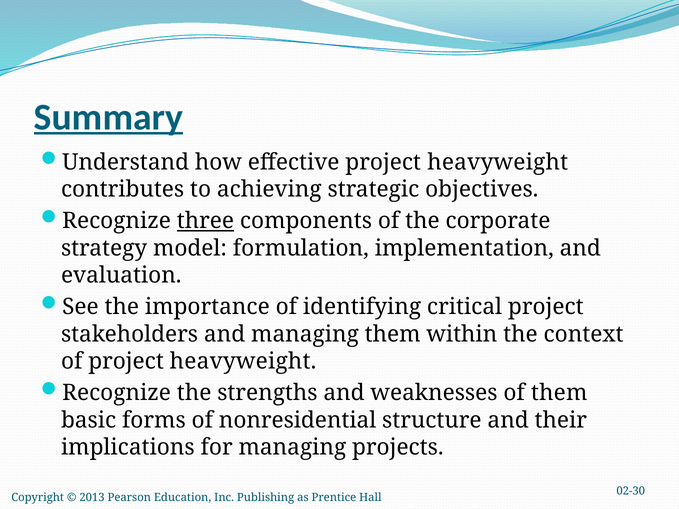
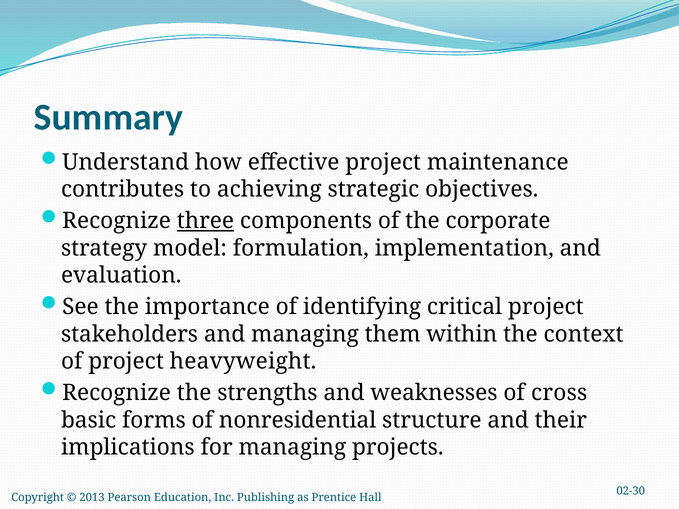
Summary underline: present -> none (109, 117)
effective project heavyweight: heavyweight -> maintenance (498, 162)
of them: them -> cross (559, 393)
